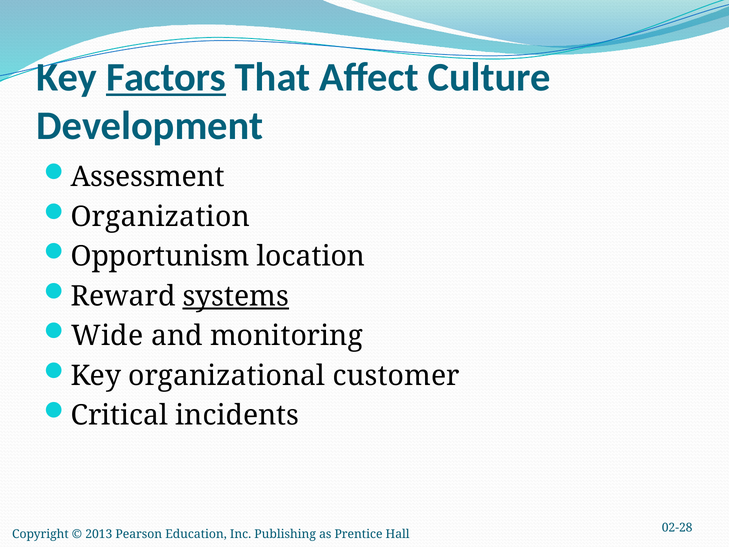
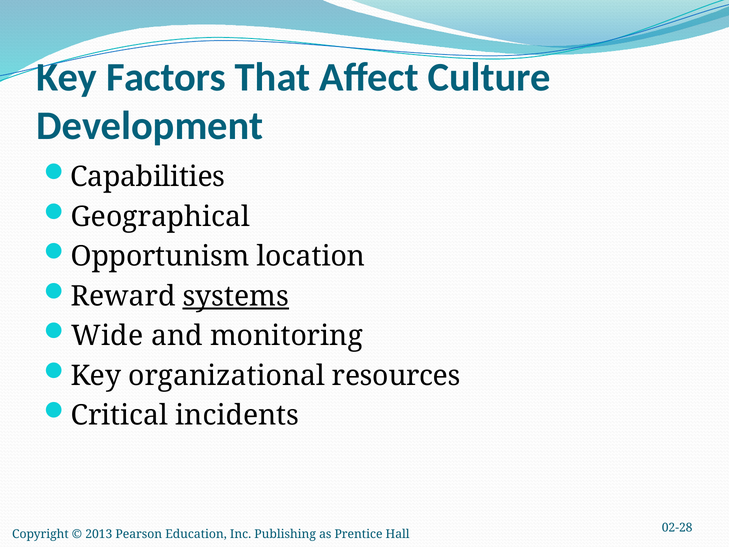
Factors underline: present -> none (166, 77)
Assessment: Assessment -> Capabilities (148, 177)
Organization: Organization -> Geographical (160, 217)
customer: customer -> resources (396, 376)
